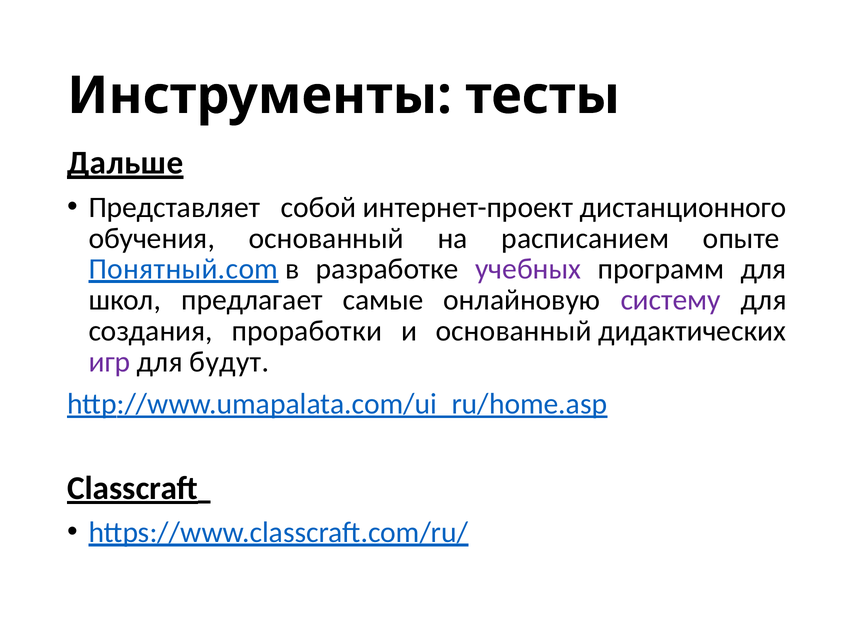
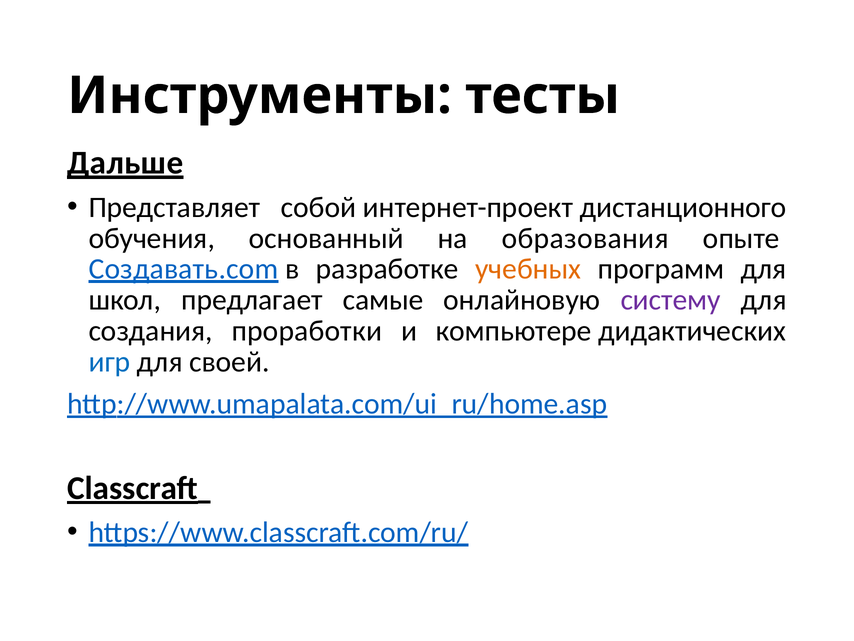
расписанием: расписанием -> образования (585, 238)
Понятный.com: Понятный.com -> Создавать.com (183, 269)
учебных colour: purple -> orange (528, 269)
и основанный: основанный -> компьютере (514, 331)
игр colour: purple -> blue (109, 362)
будут: будут -> своей (229, 362)
